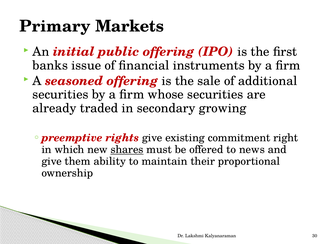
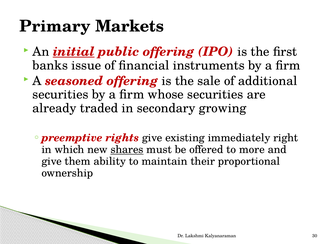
initial underline: none -> present (74, 52)
commitment: commitment -> immediately (239, 138)
news: news -> more (252, 149)
